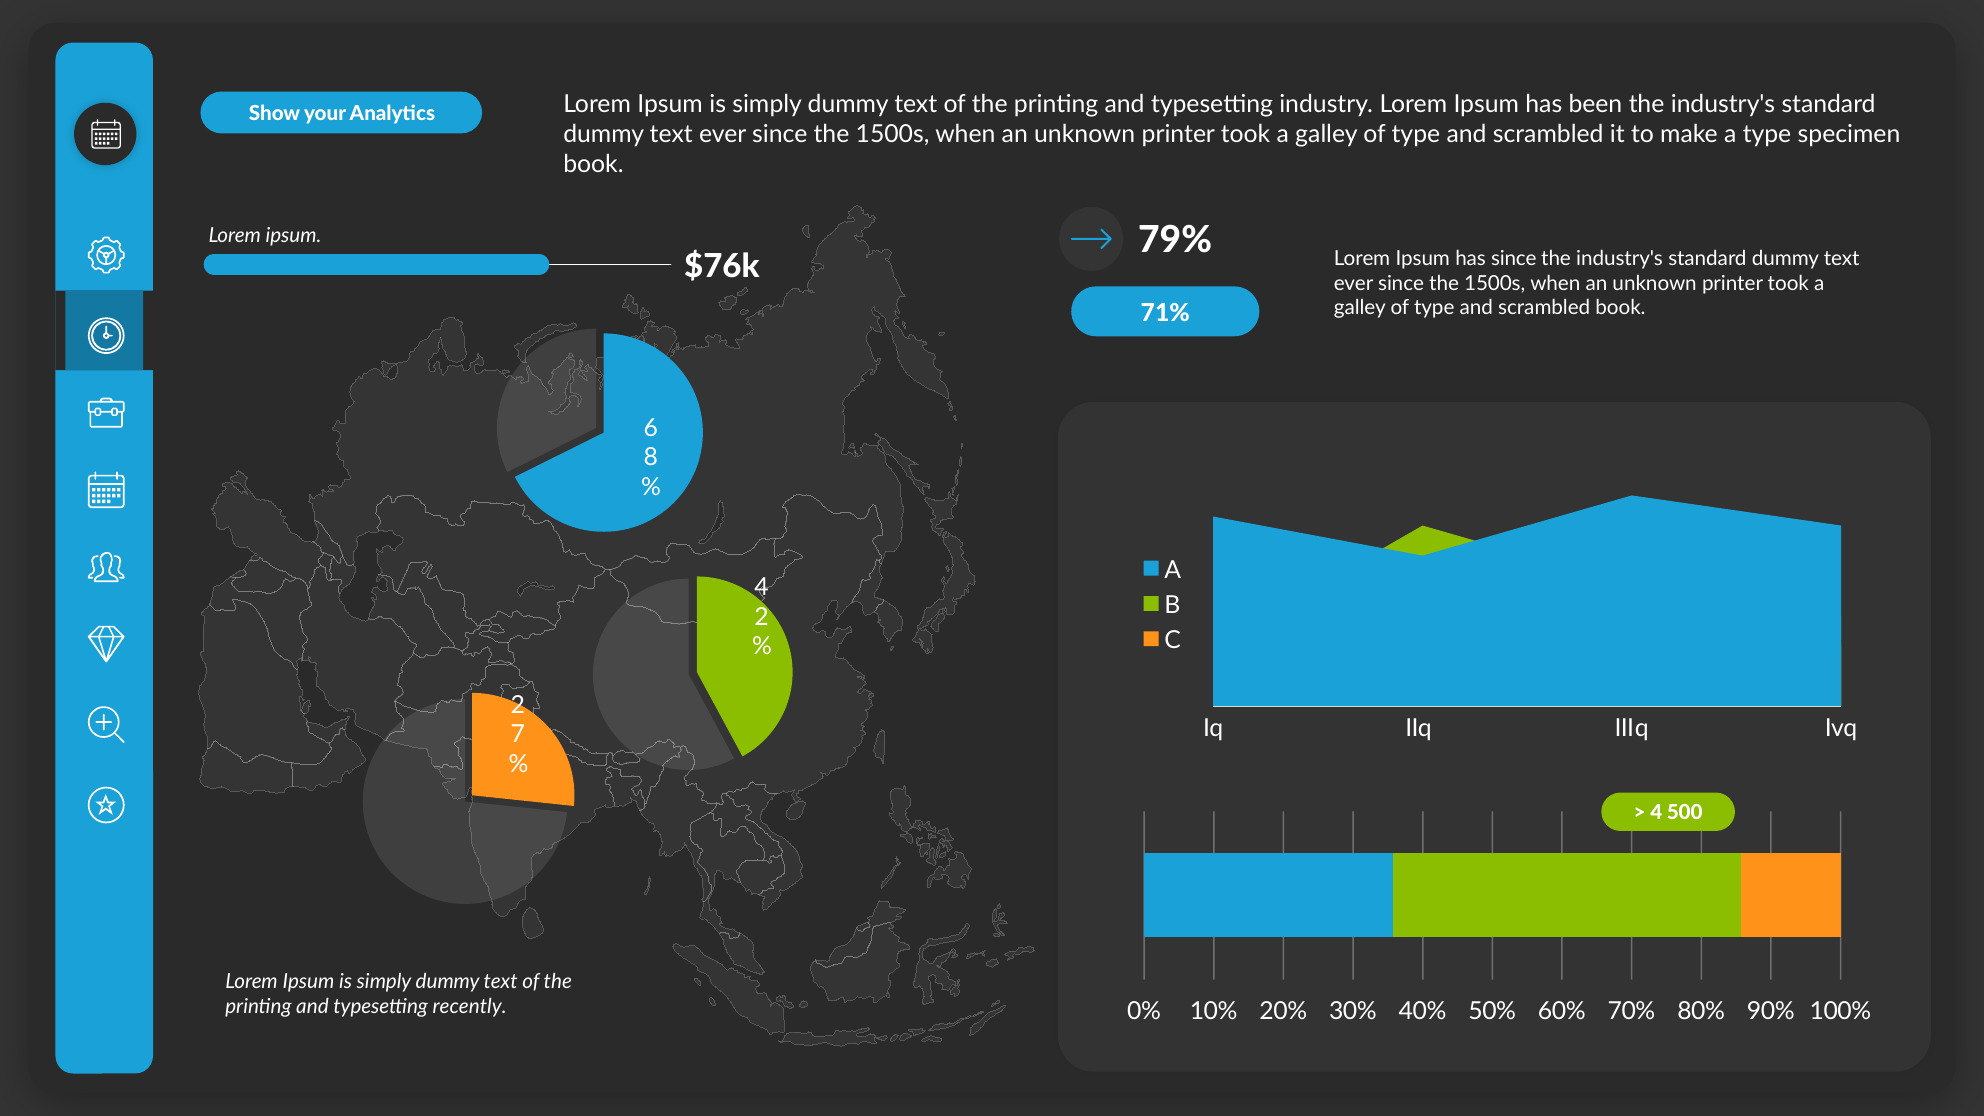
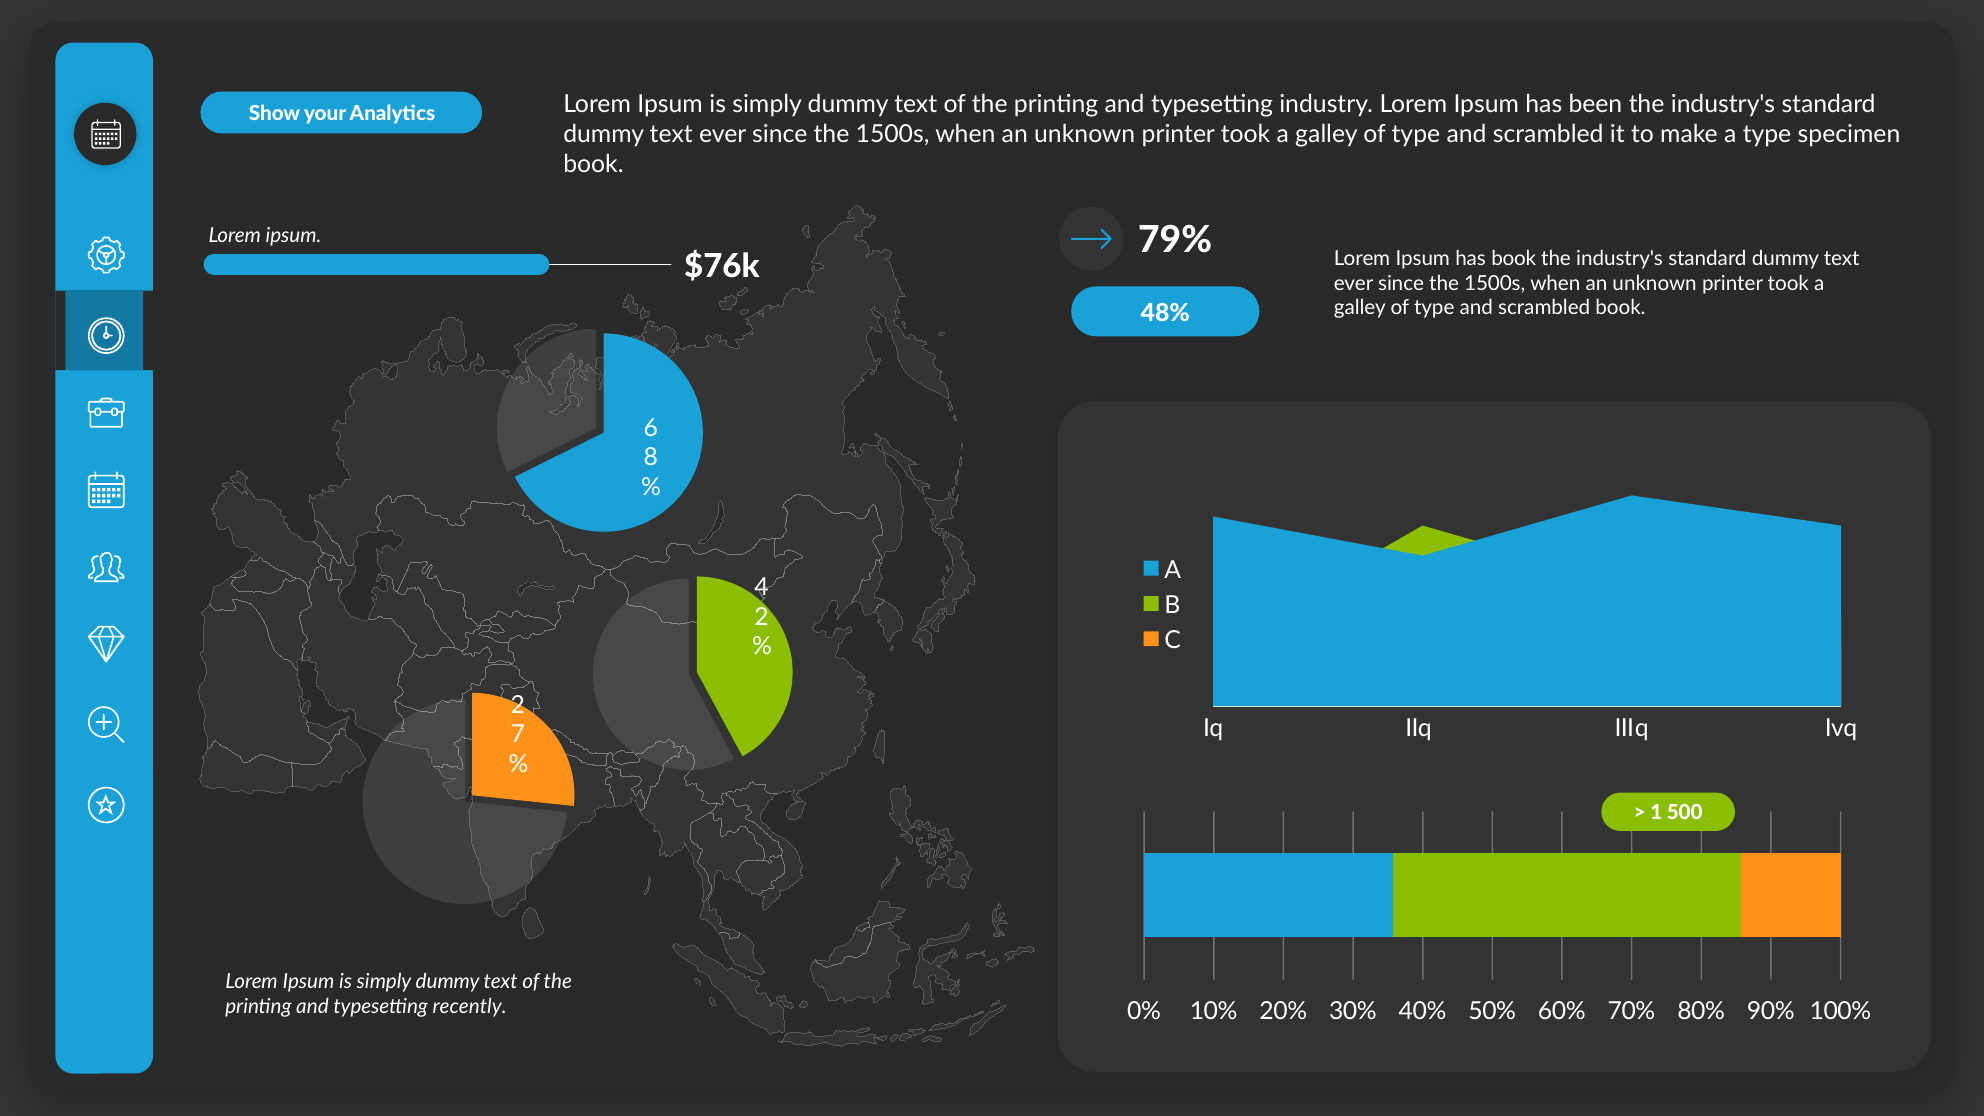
has since: since -> book (1514, 258)
71%: 71% -> 48% (1165, 313)
4: 4 -> 1 (1656, 813)
